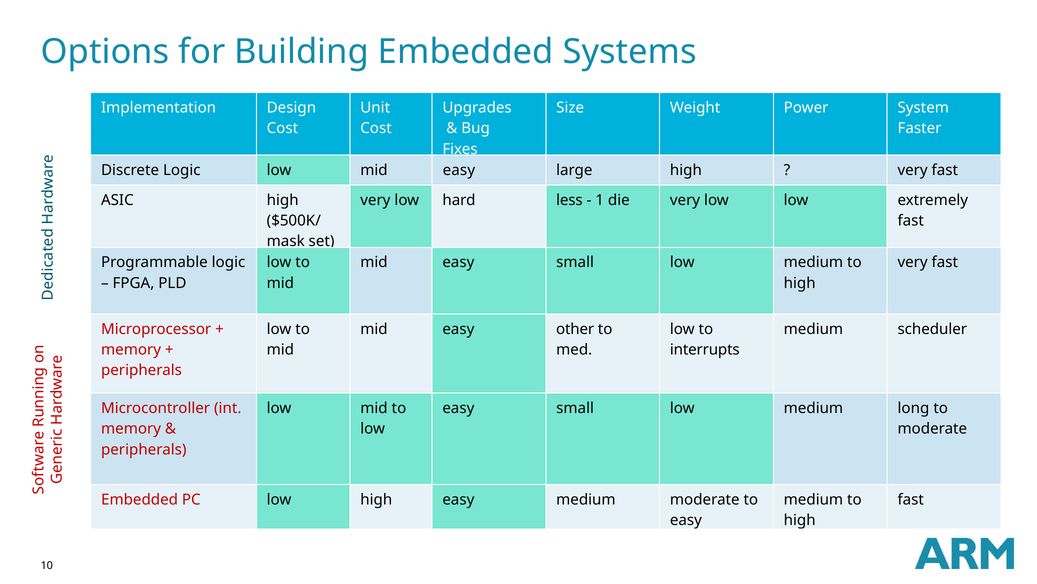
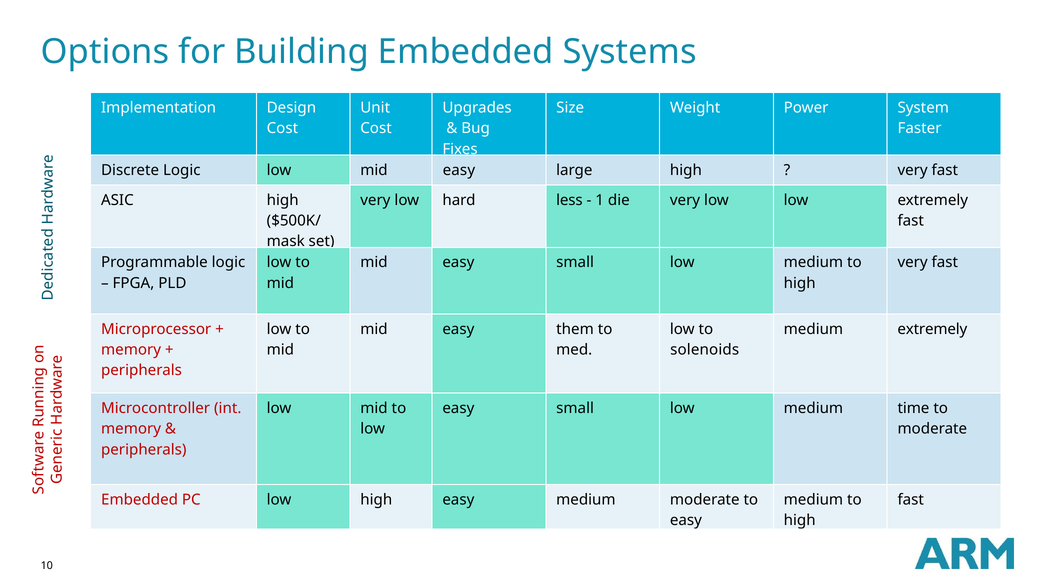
other: other -> them (575, 329)
medium scheduler: scheduler -> extremely (932, 329)
interrupts: interrupts -> solenoids (705, 350)
long: long -> time (913, 408)
